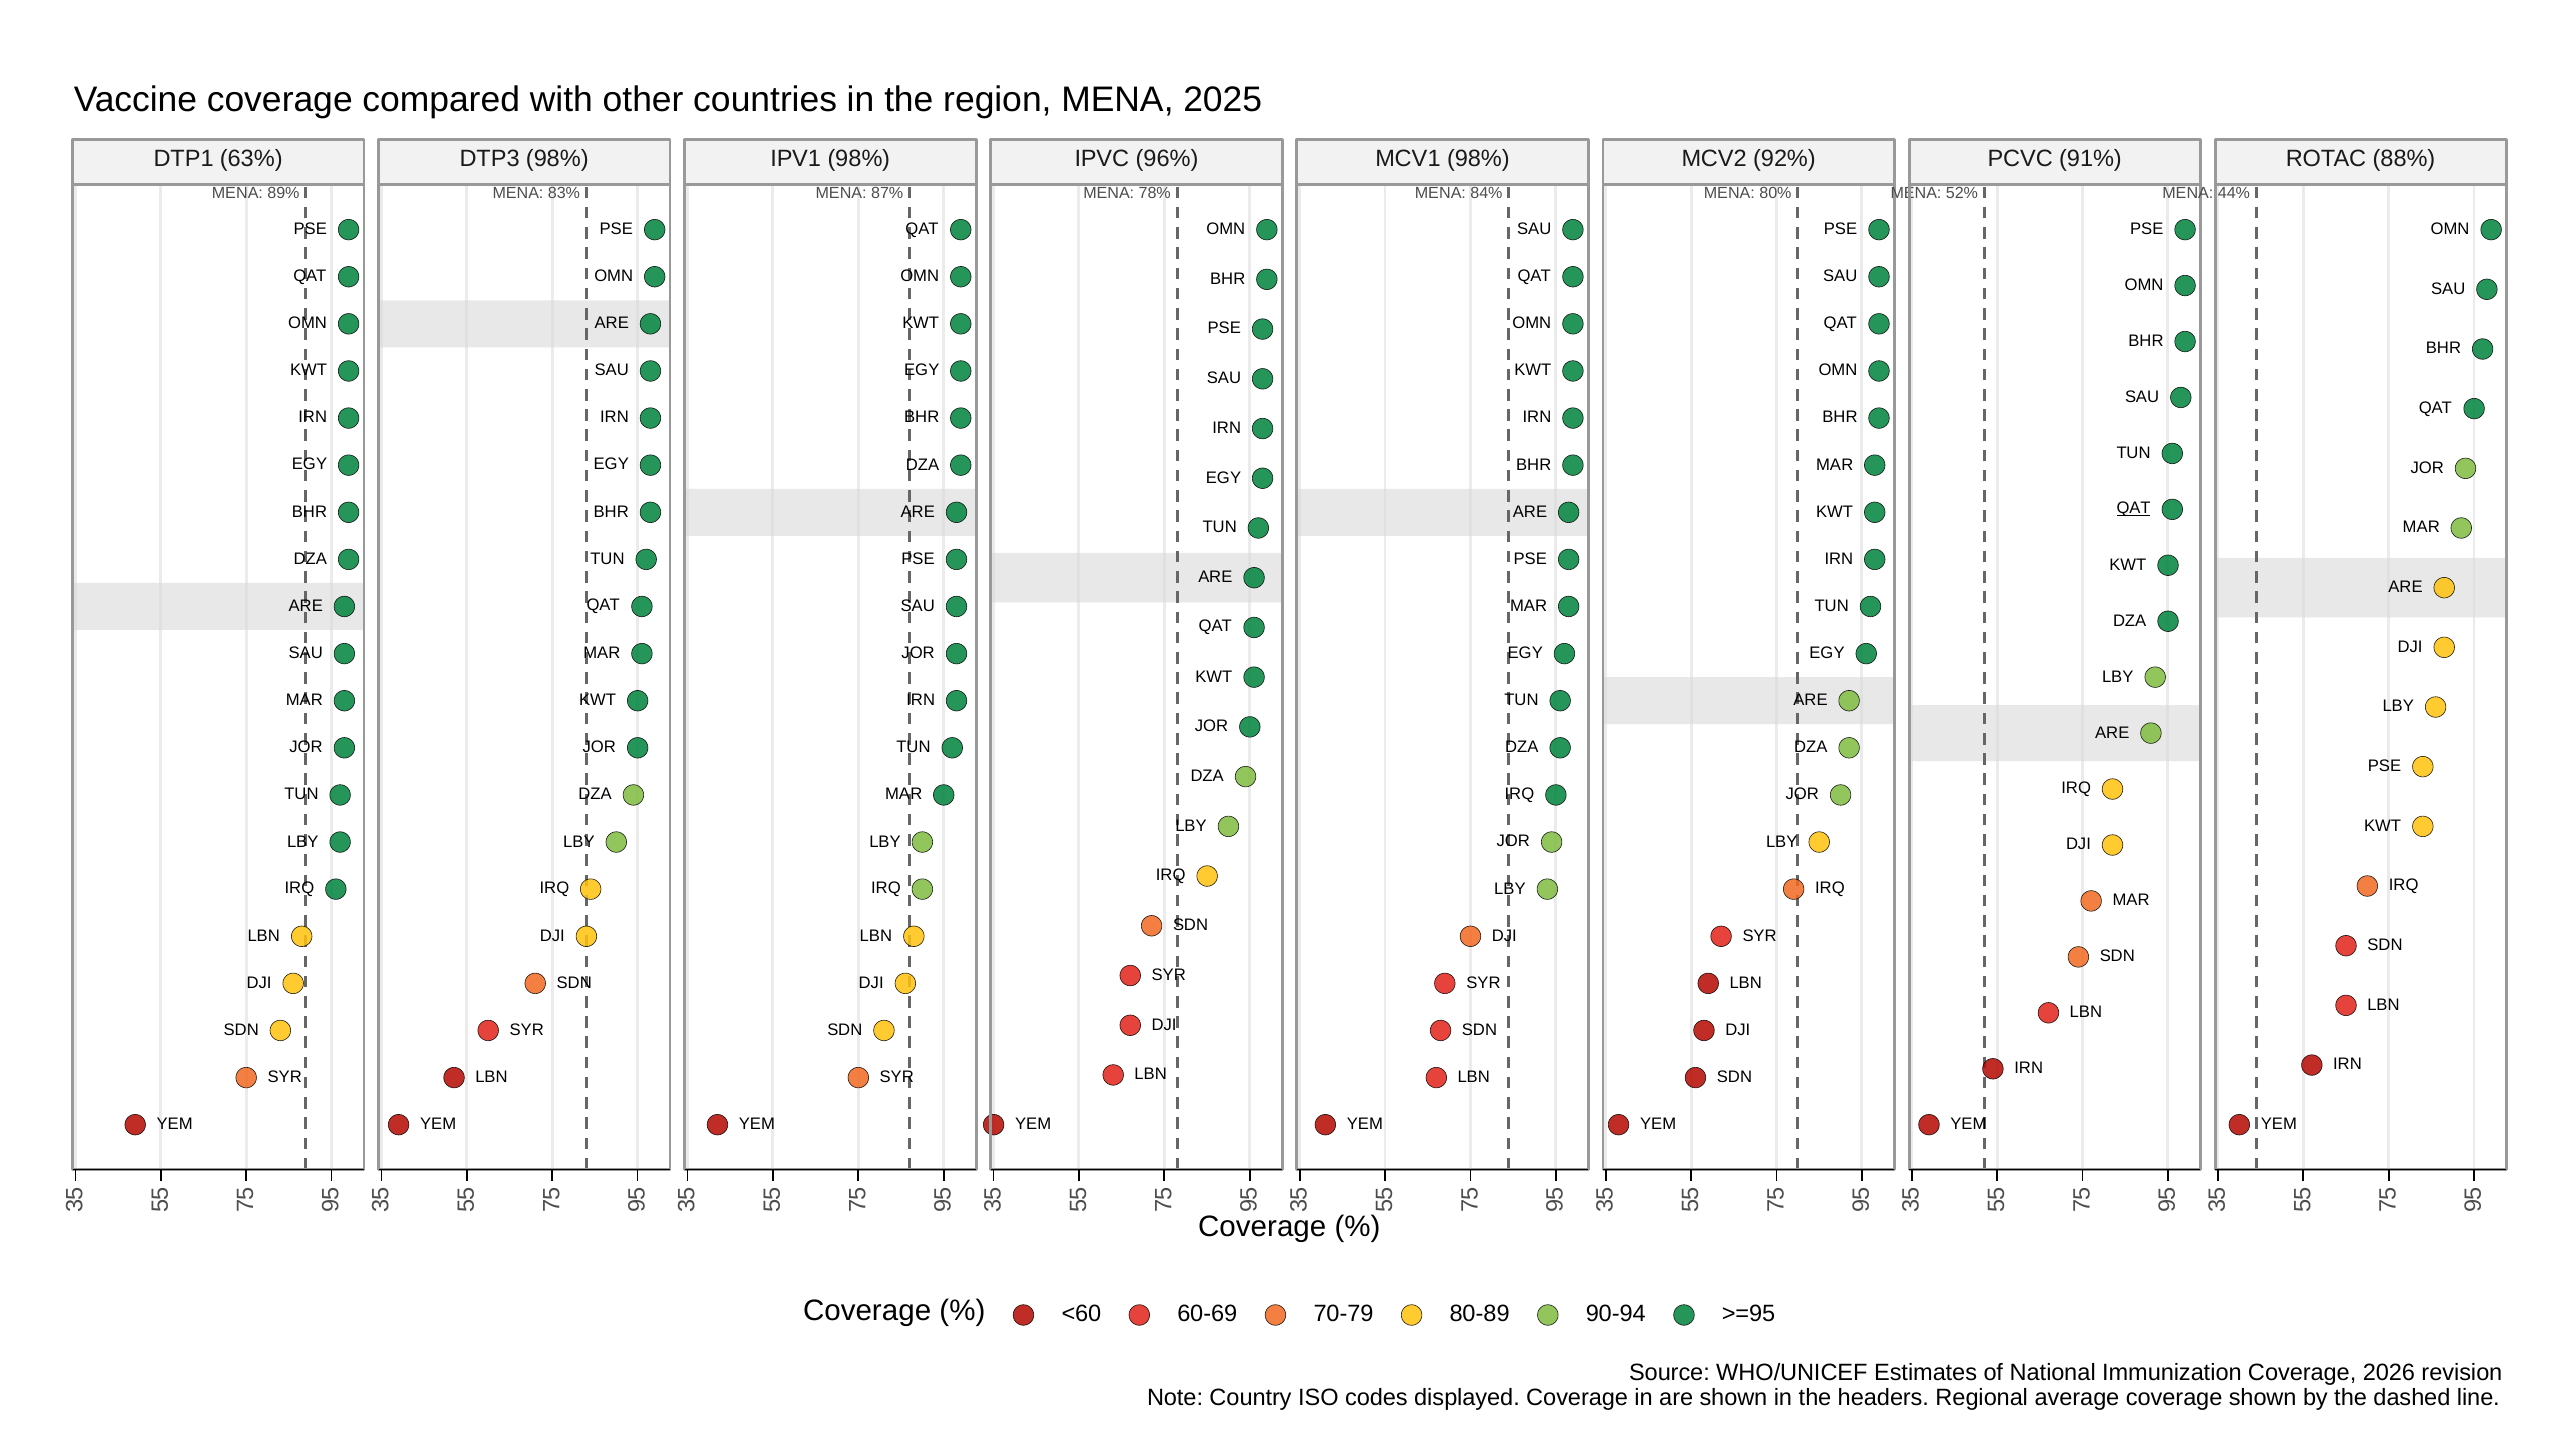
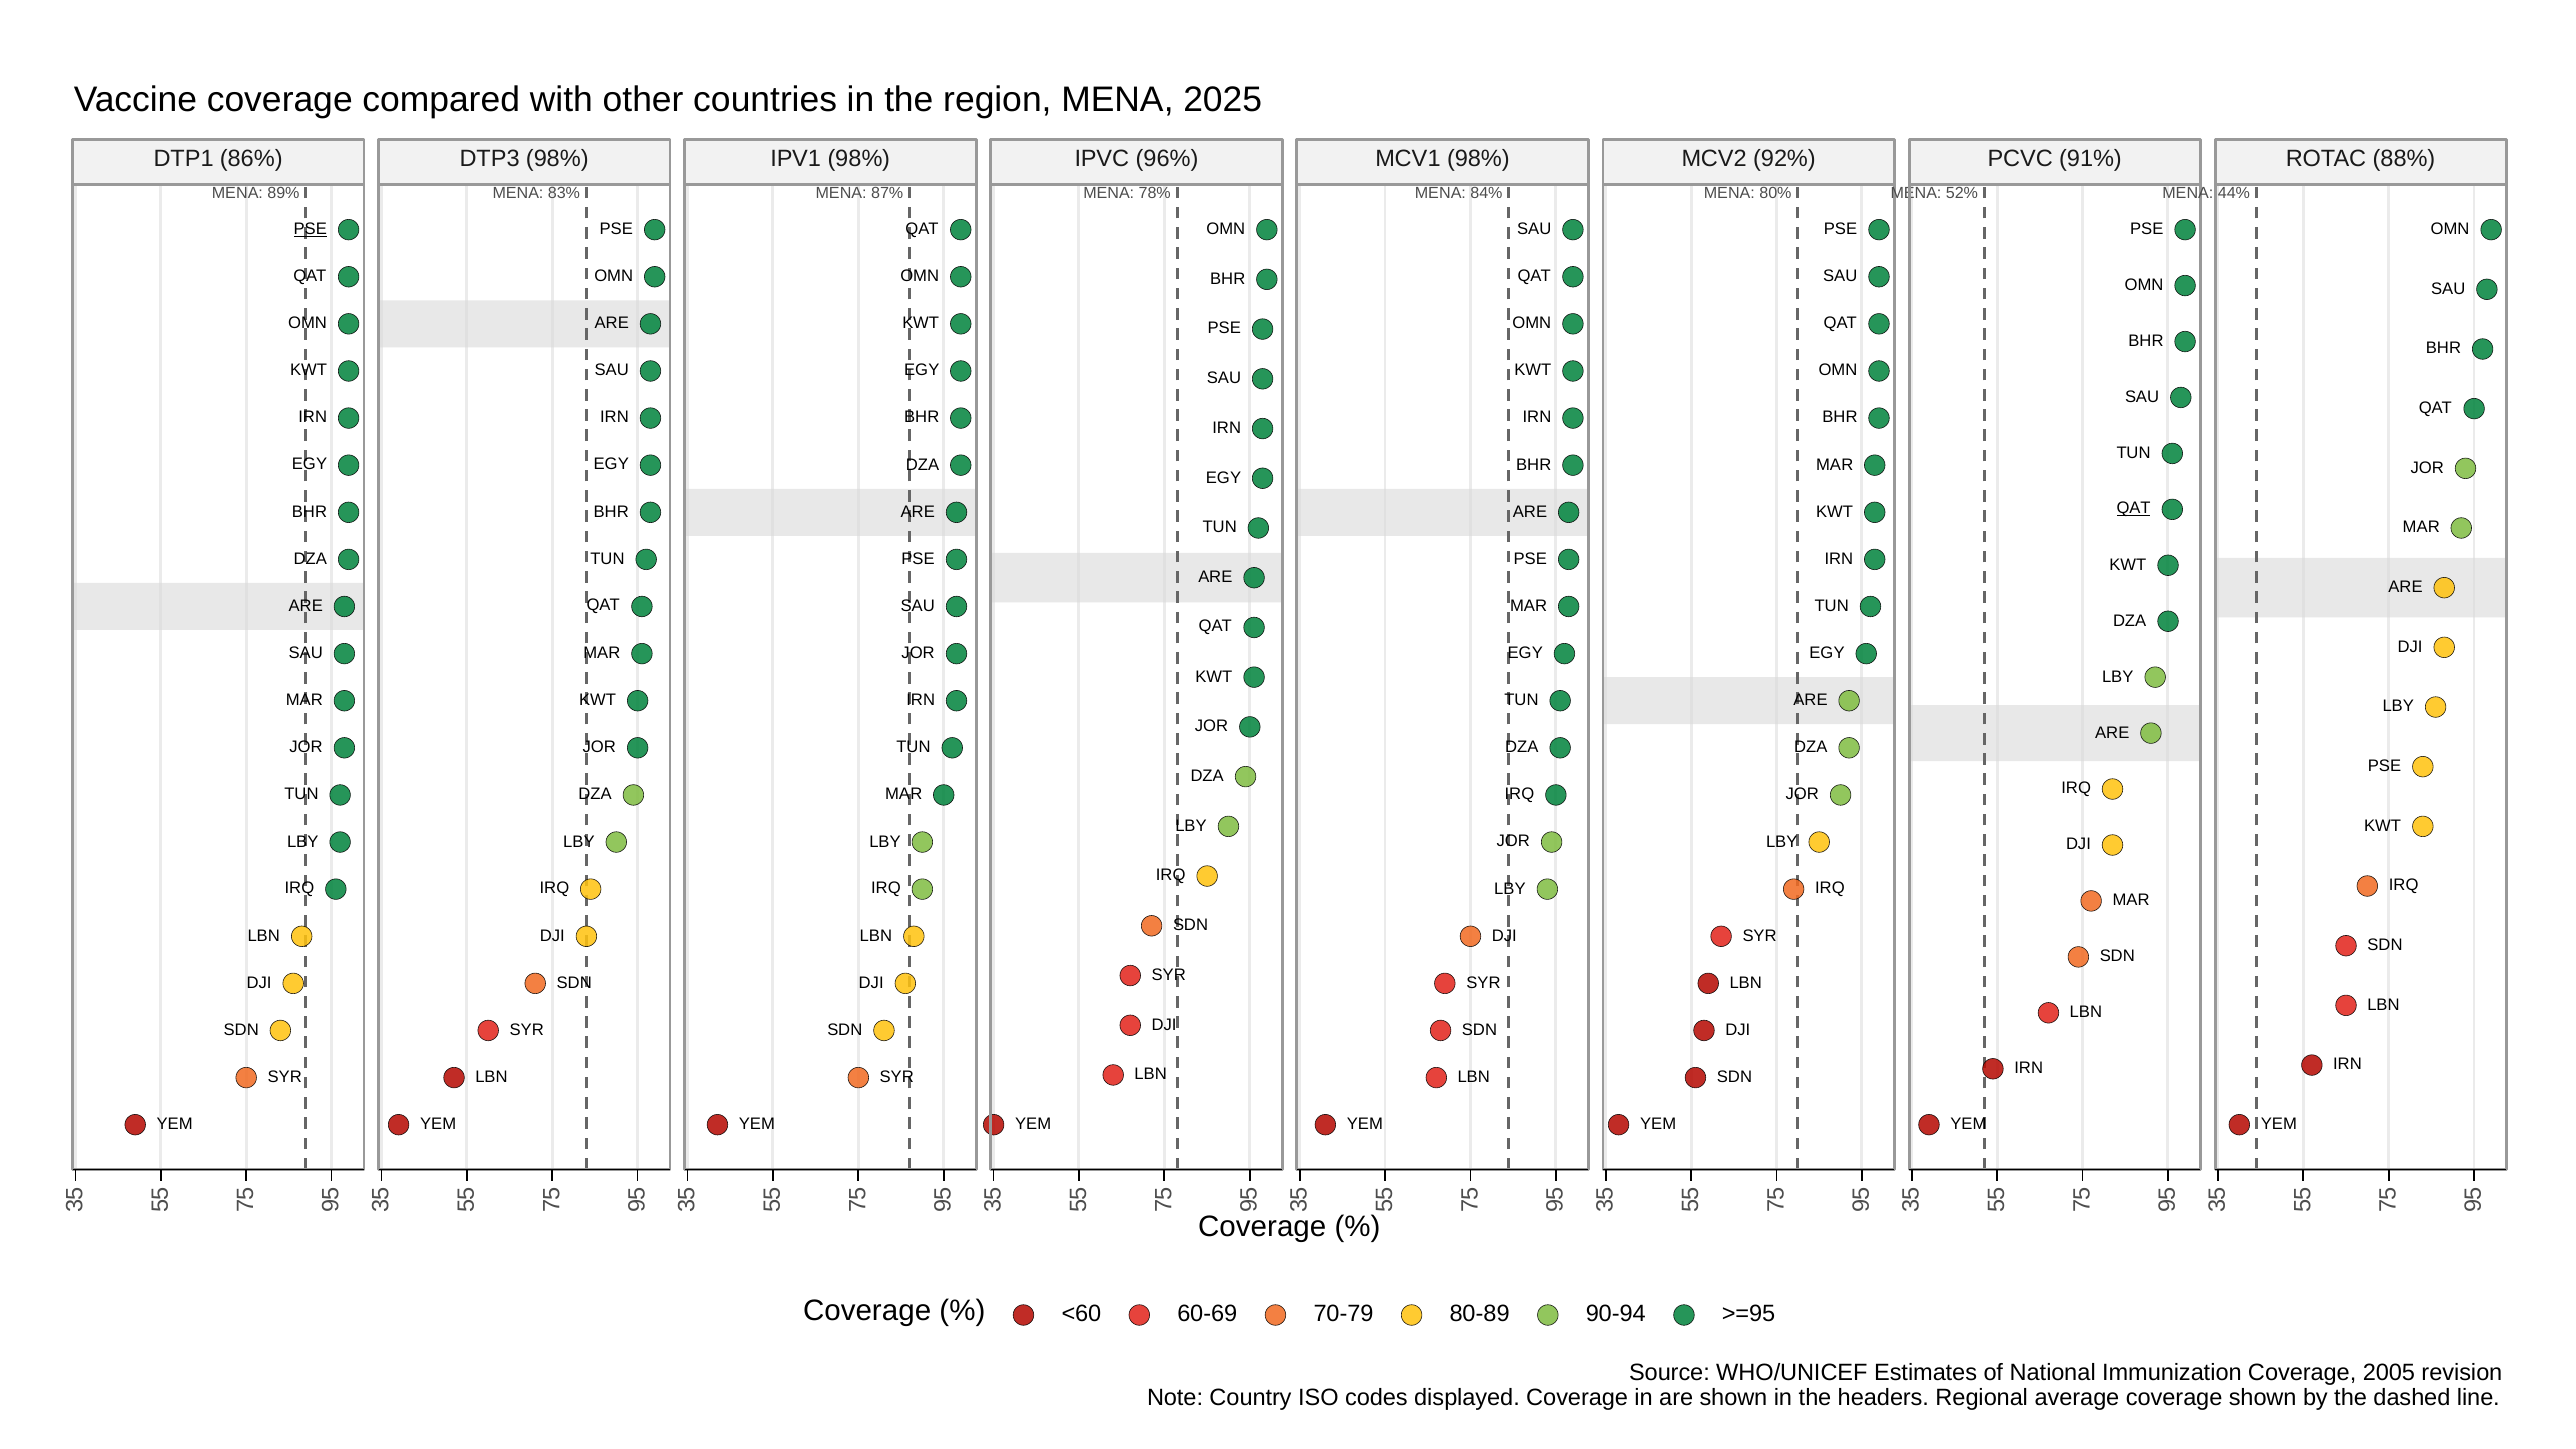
63%: 63% -> 86% (251, 159)
PSE underline: none -> present (310, 229)
2026: 2026 -> 2005 (2389, 1373)
